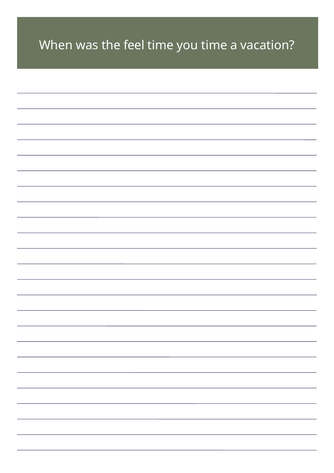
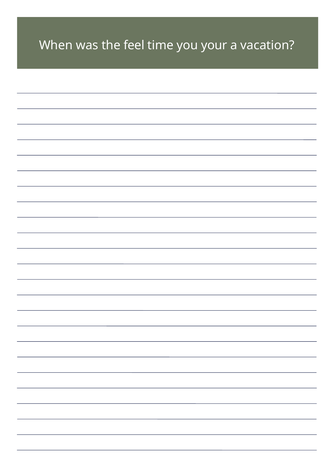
you time: time -> your (214, 45)
